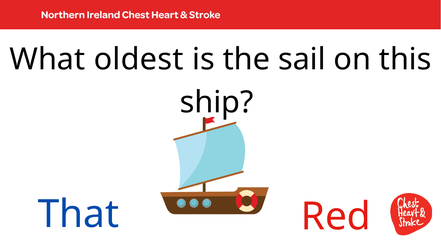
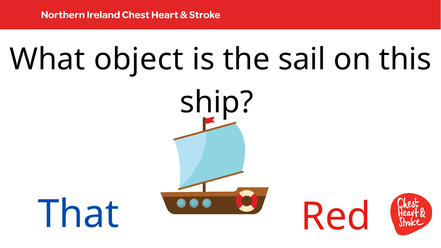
oldest: oldest -> object (139, 60)
